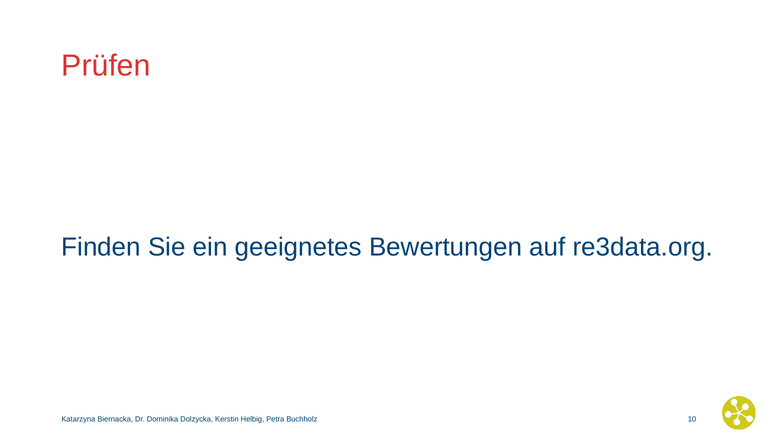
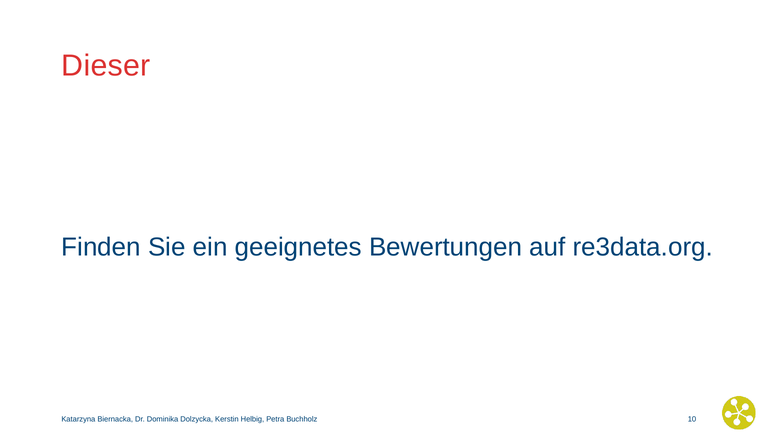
Prüfen: Prüfen -> Dieser (106, 66)
